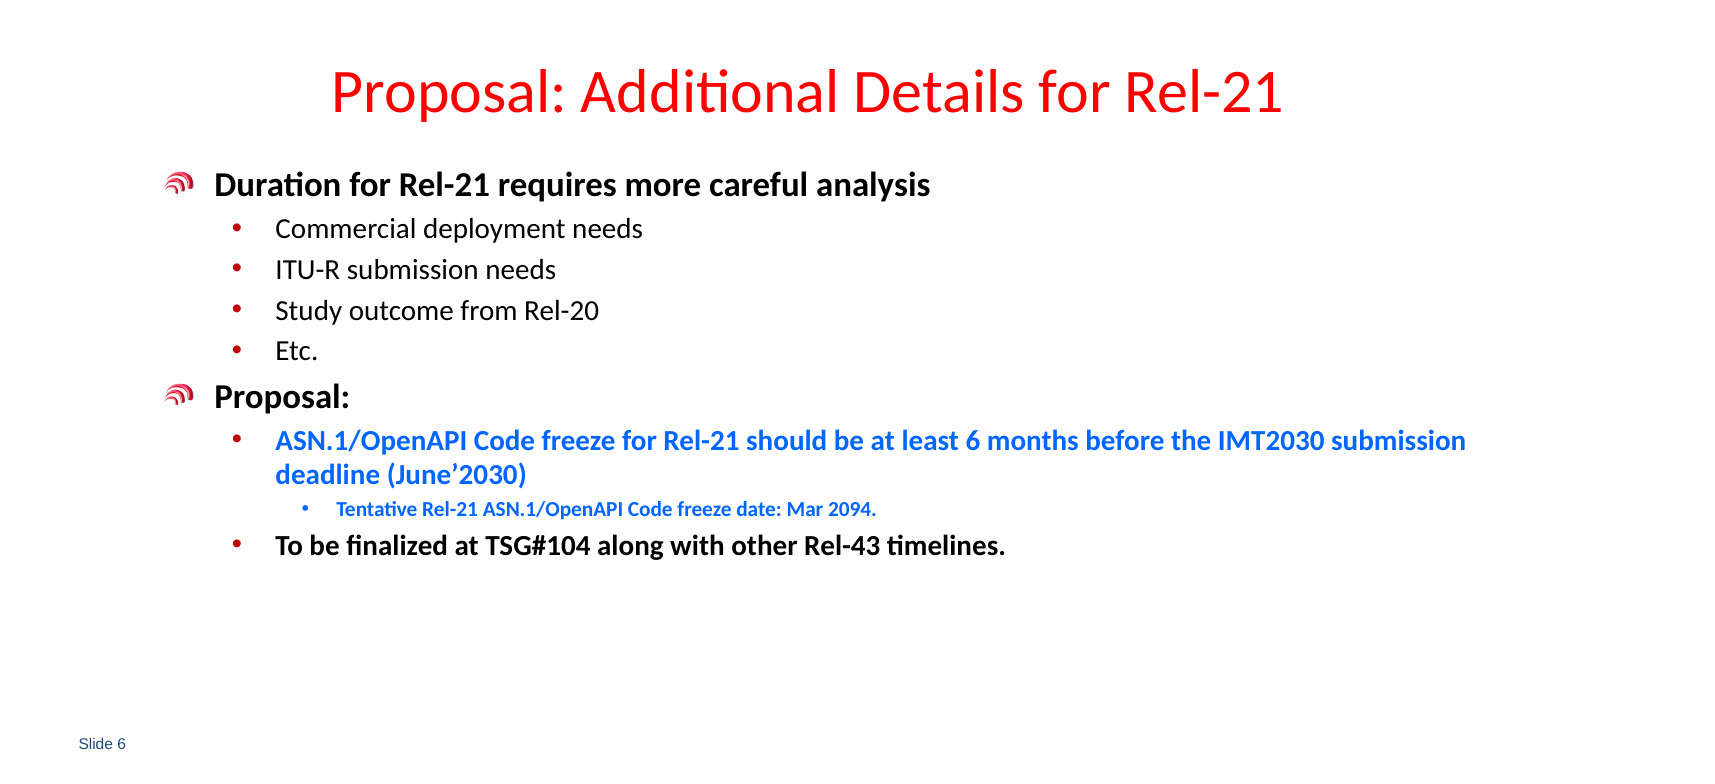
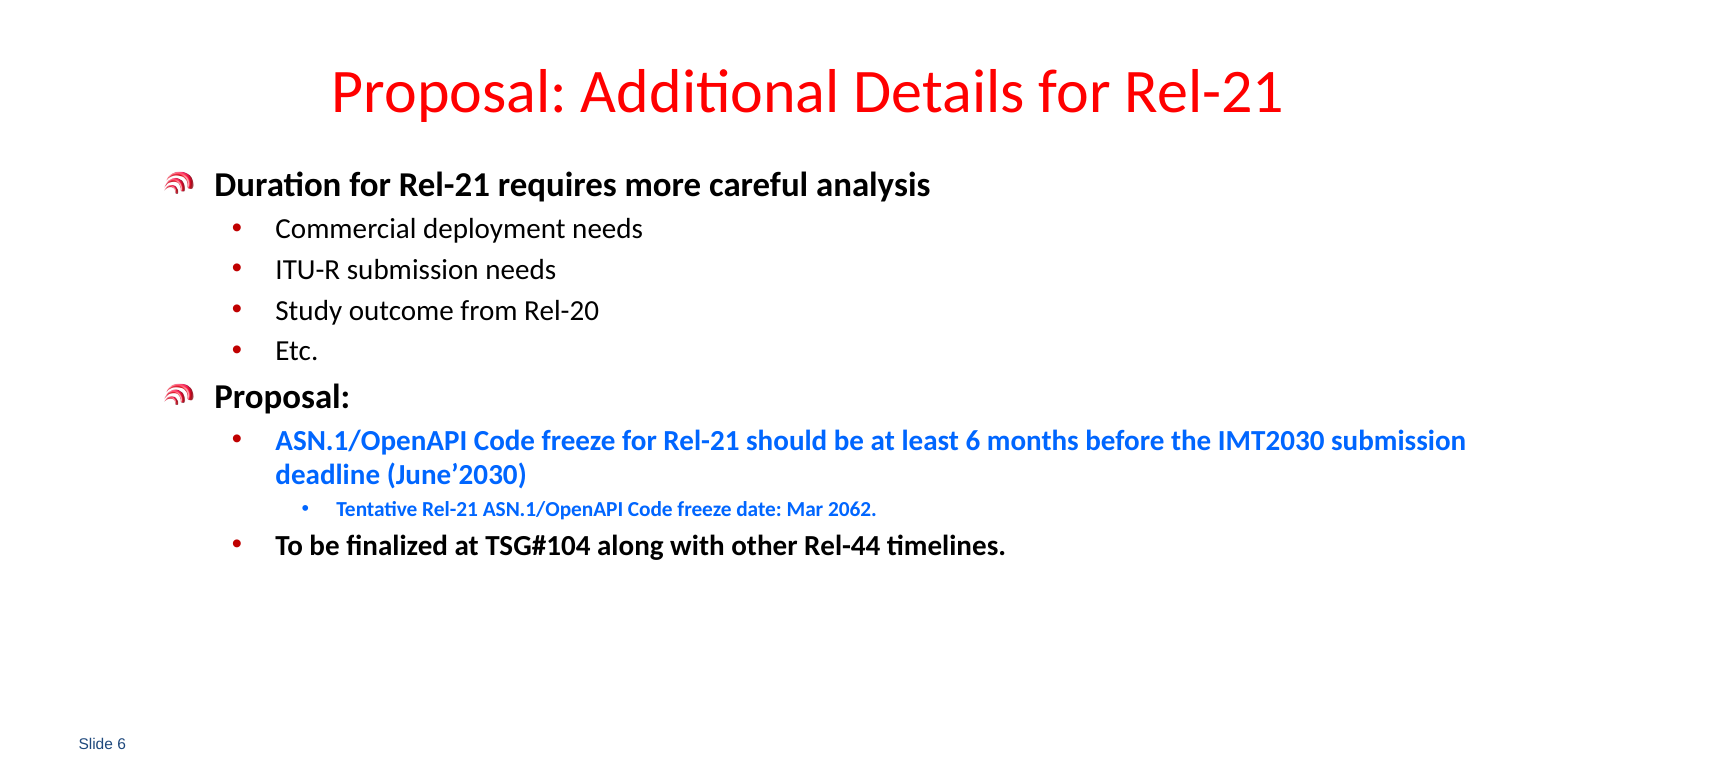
2094: 2094 -> 2062 (852, 509)
Rel-43: Rel-43 -> Rel-44 (842, 546)
